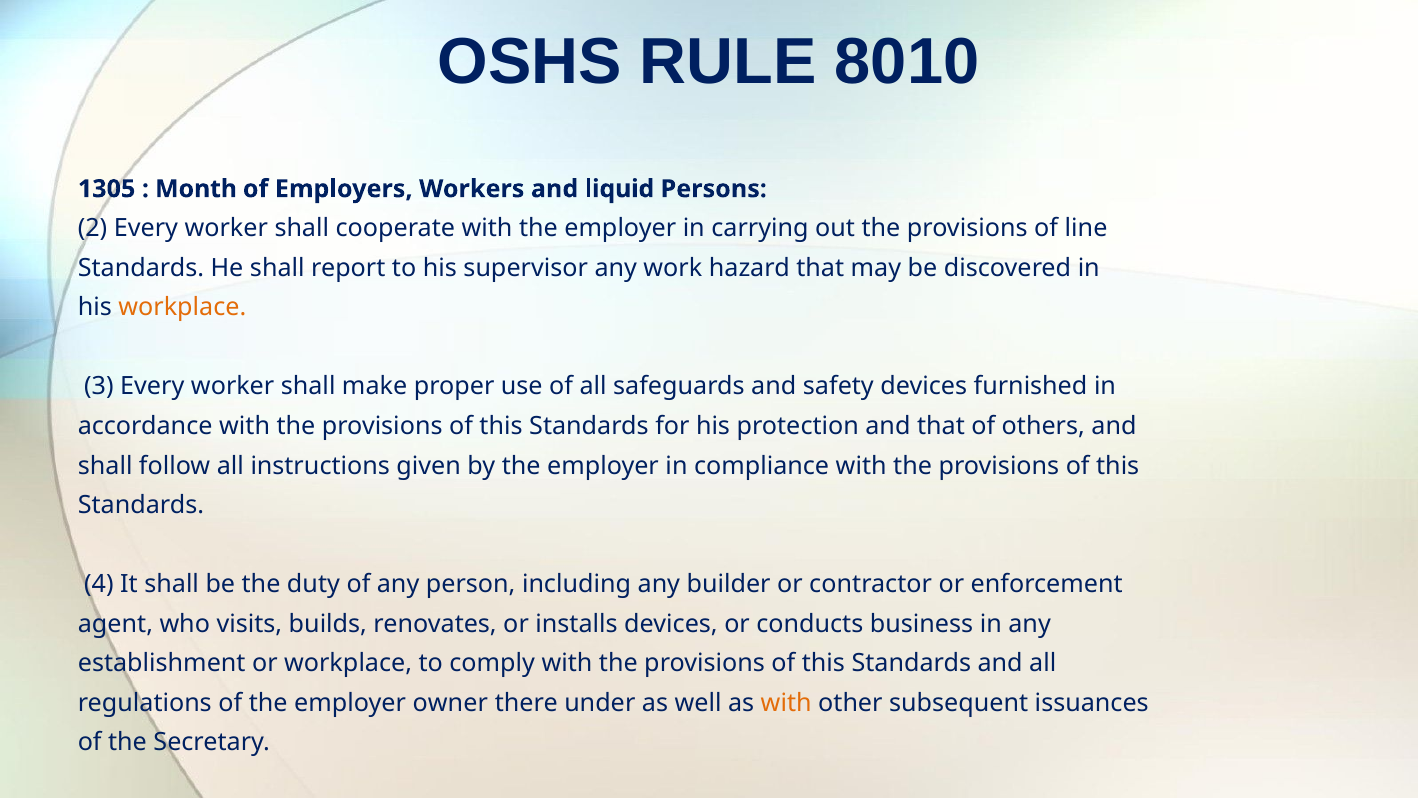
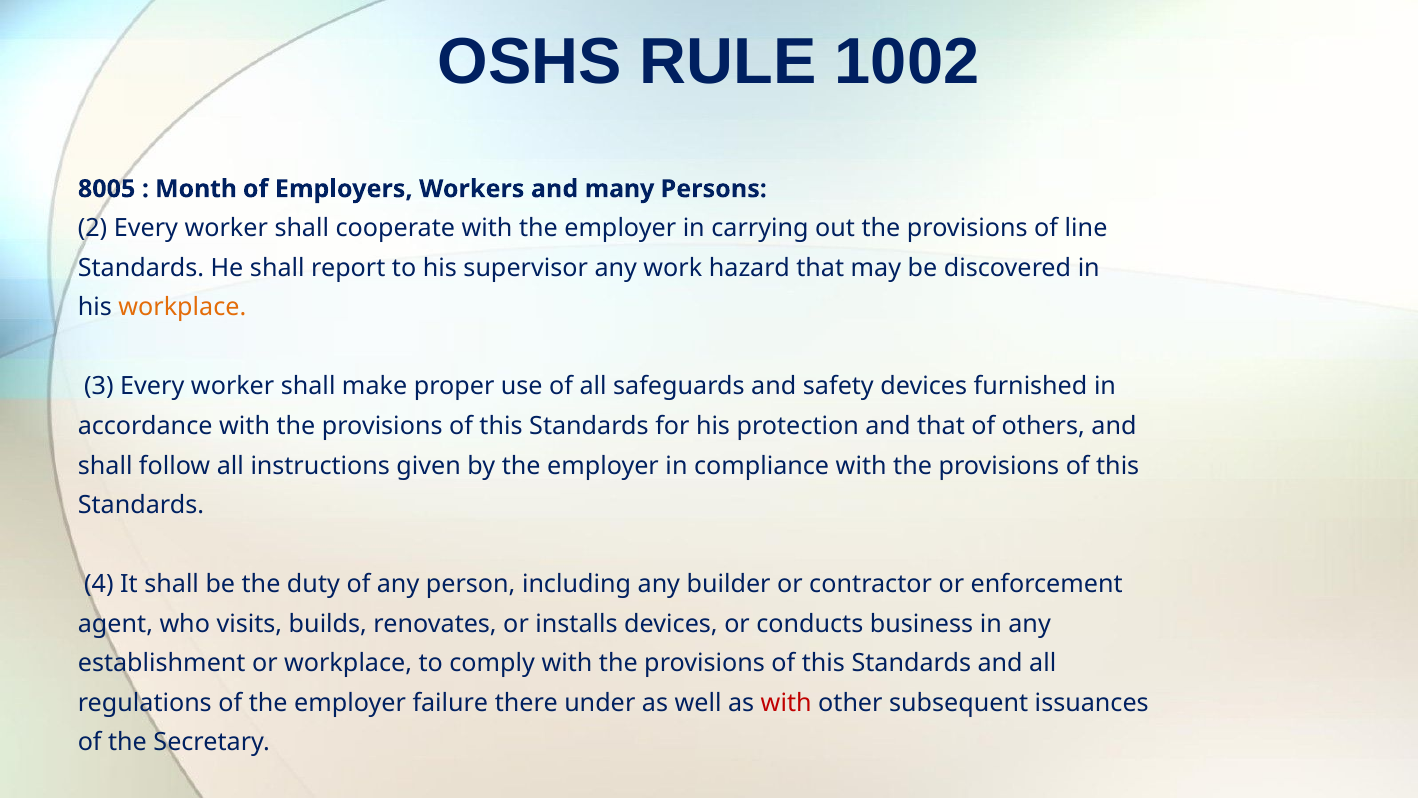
8010: 8010 -> 1002 (907, 62)
1305: 1305 -> 8005 (107, 189)
liquid: liquid -> many (620, 189)
owner: owner -> failure (450, 703)
with colour: orange -> red (786, 703)
